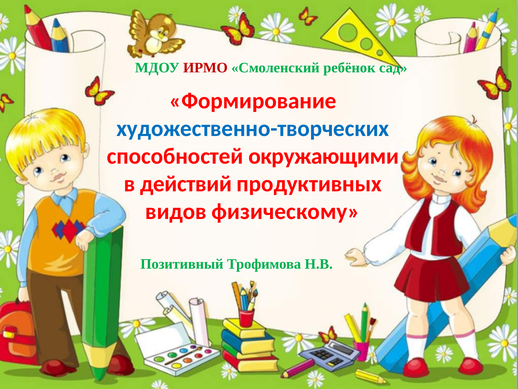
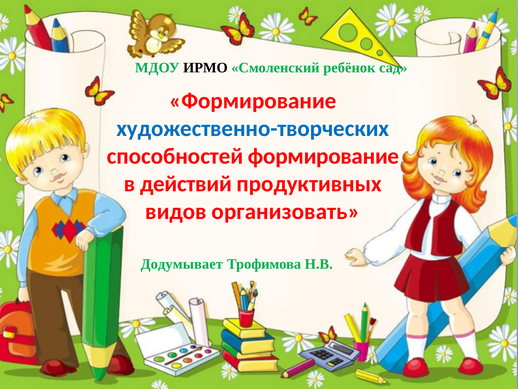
ИРМО colour: red -> black (205, 68)
способностей окружающими: окружающими -> формирование (324, 156)
физическому: физическому -> организовать (286, 211)
Позитивный: Позитивный -> Додумывает (182, 264)
